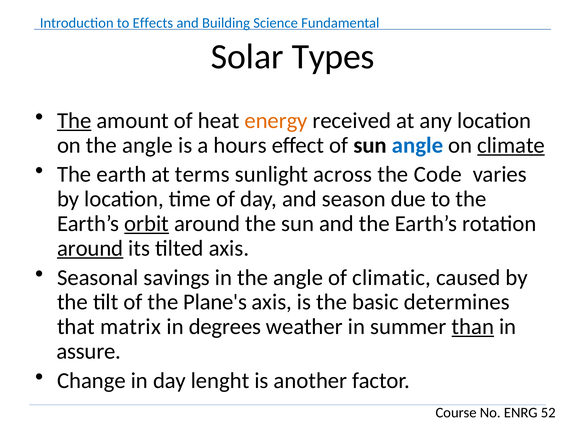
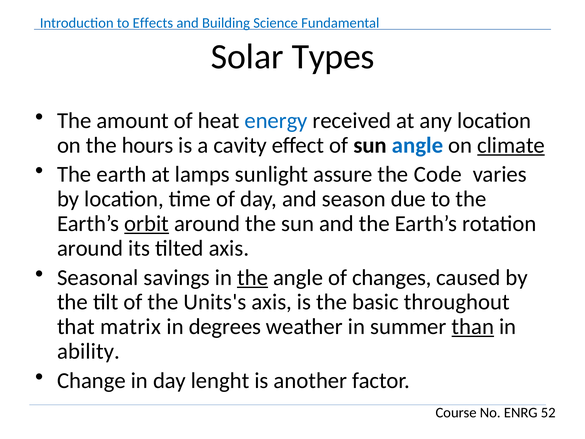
The underline: present -> none (74, 121)
energy colour: orange -> blue (276, 121)
on the angle: angle -> hours (148, 145)
hours: hours -> cavity (240, 145)
terms: terms -> lamps (202, 174)
across: across -> assure (343, 174)
around underline: present -> none (90, 248)
the underline: none -> present (253, 277)
climatic: climatic -> changes (392, 277)
Plane's: Plane's -> Units's (215, 302)
determines: determines -> throughout (457, 302)
assure: assure -> ability (89, 351)
